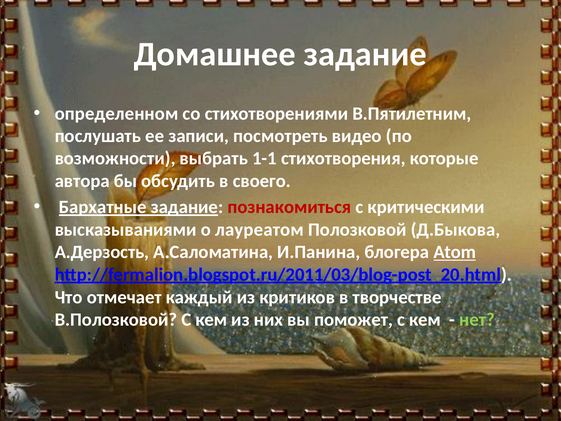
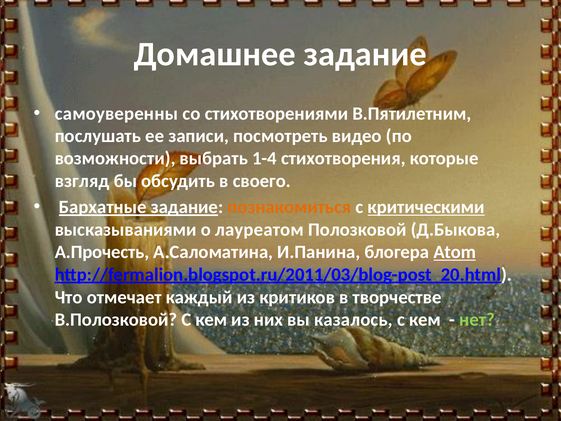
определенном: определенном -> самоуверенны (117, 114)
1-1: 1-1 -> 1-4 (264, 158)
автора: автора -> взгляд (82, 181)
познакомиться colour: red -> orange (289, 207)
критическими underline: none -> present (426, 207)
А.Дерзость: А.Дерзость -> А.Прочесть (102, 252)
поможет: поможет -> казалось (353, 320)
